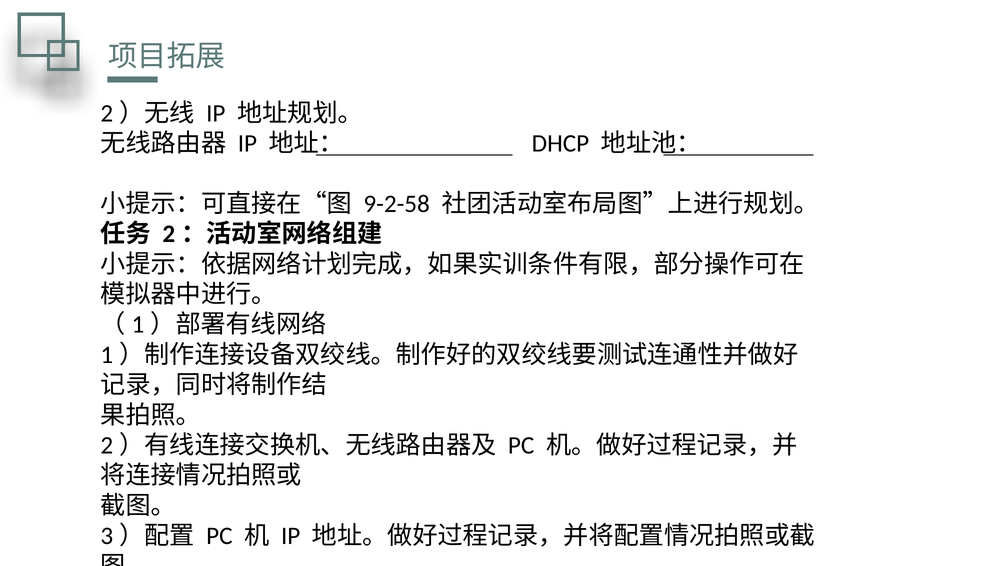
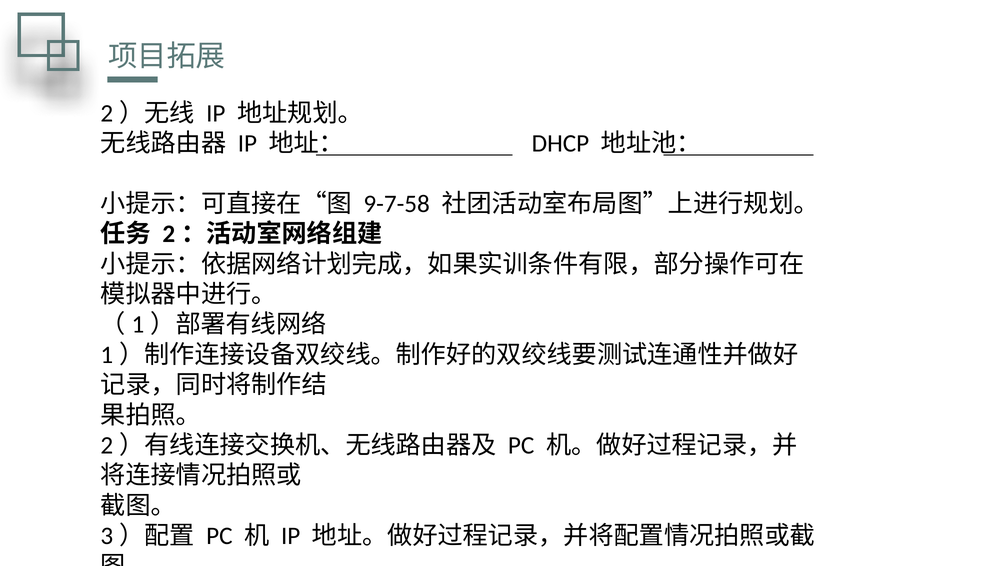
9-2-58: 9-2-58 -> 9-7-58 (397, 204)
